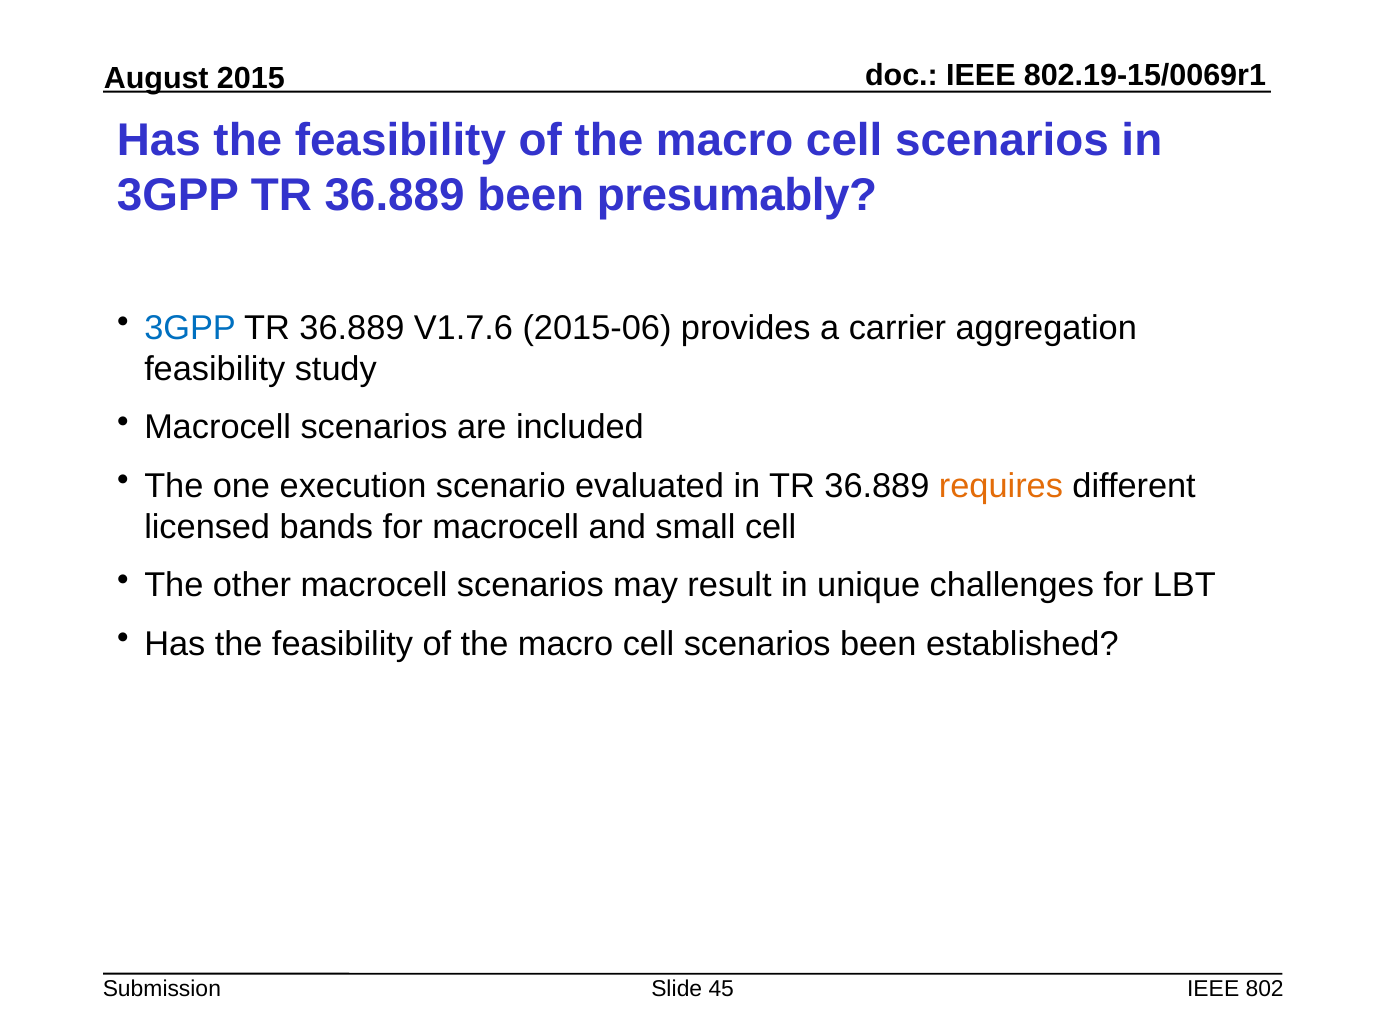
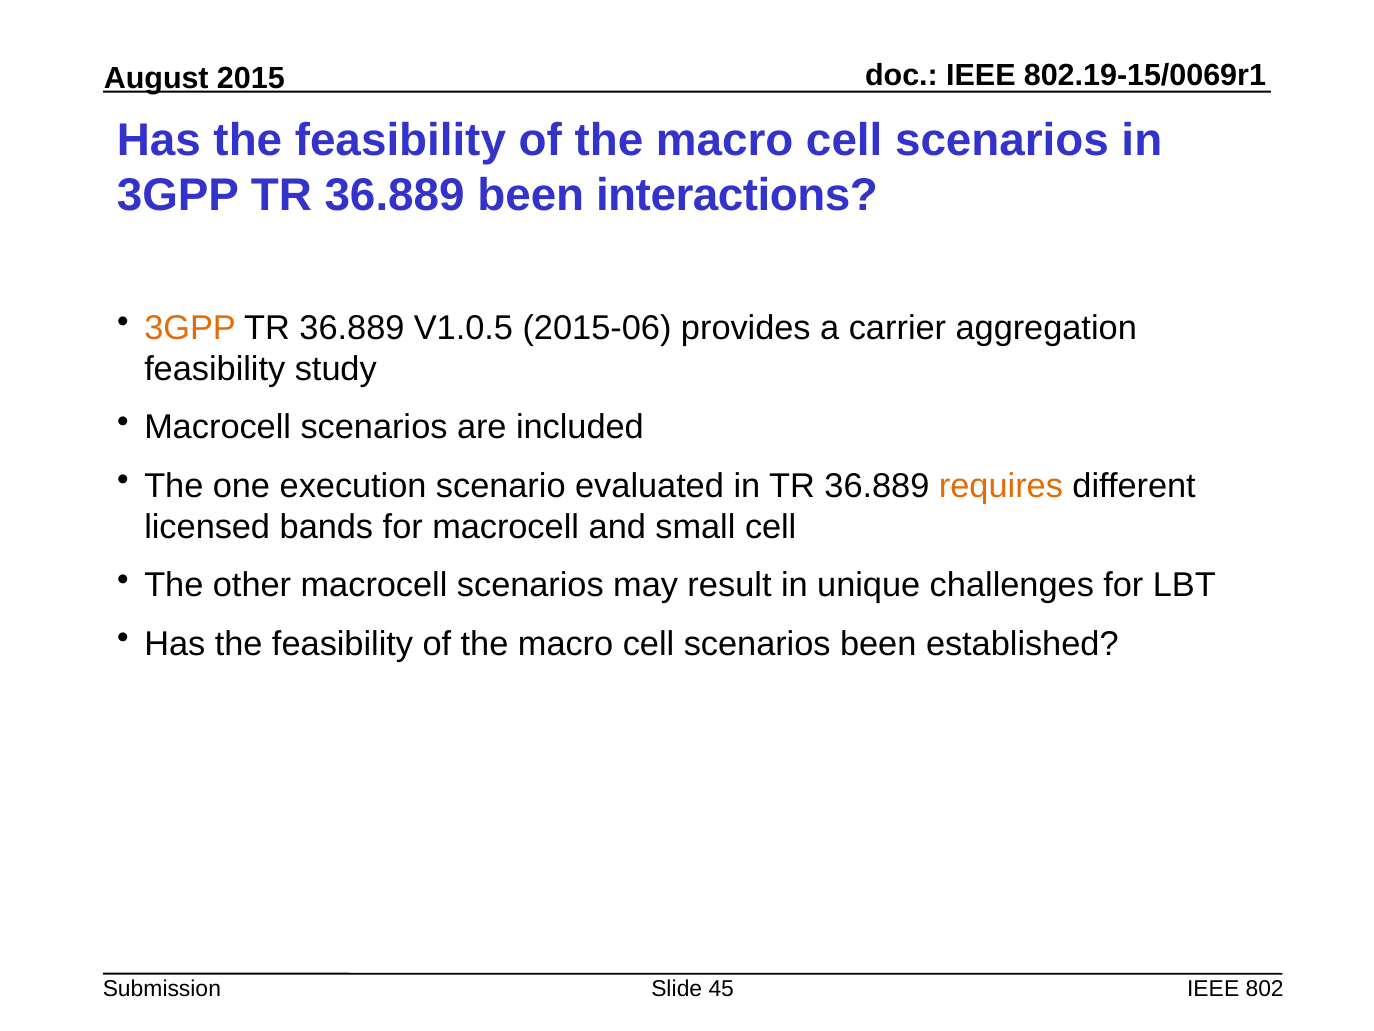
presumably: presumably -> interactions (737, 196)
3GPP colour: blue -> orange (190, 328)
V1.7.6: V1.7.6 -> V1.0.5 (463, 328)
